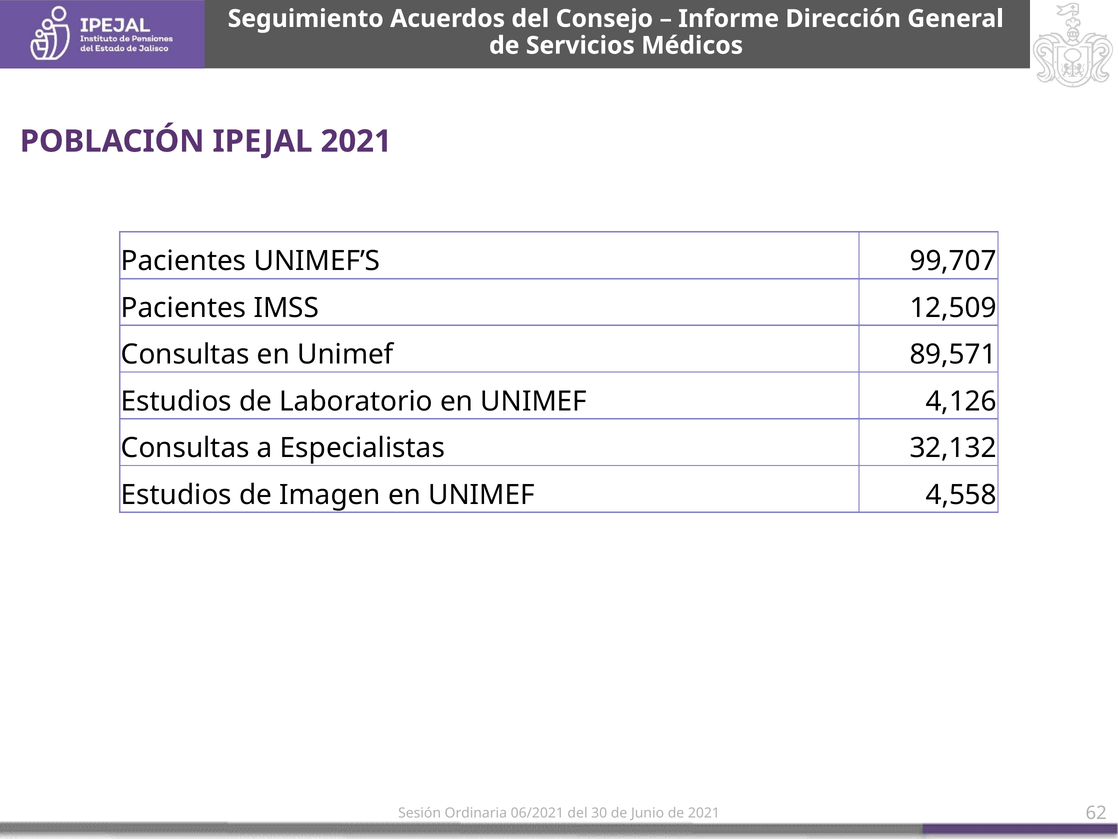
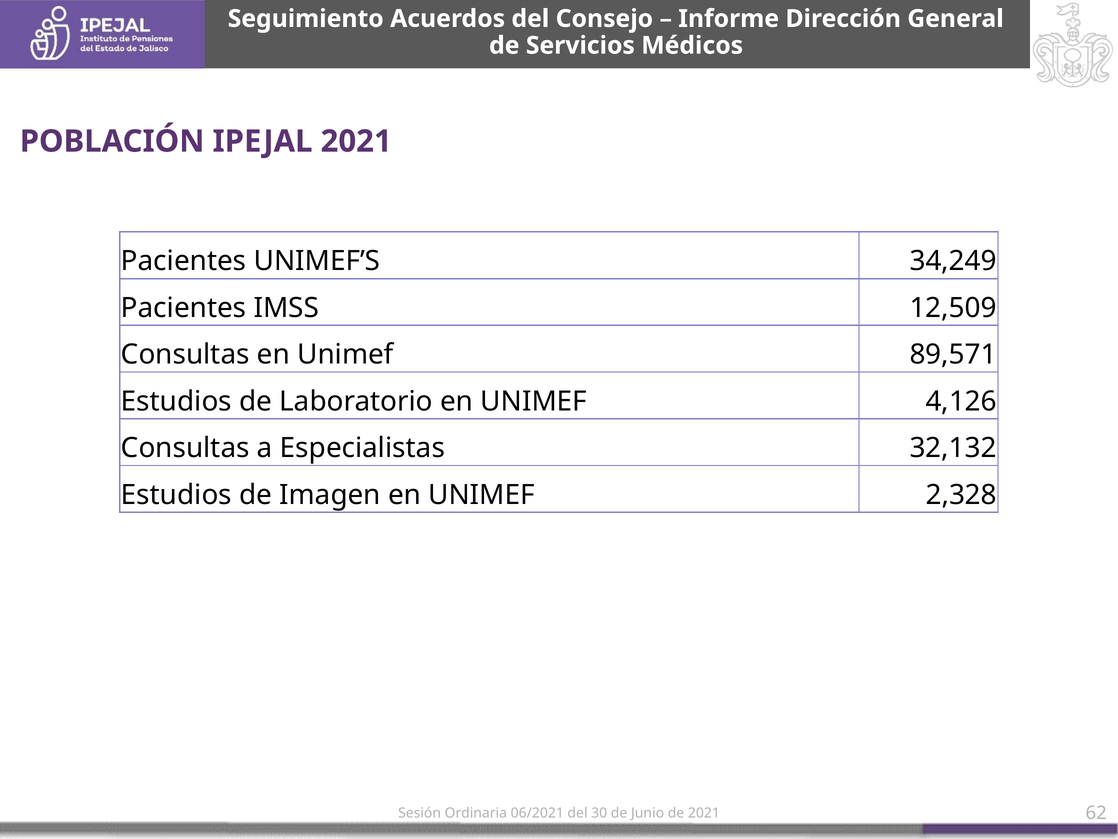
99,707: 99,707 -> 34,249 (953, 261)
4,558: 4,558 -> 2,328 (961, 494)
